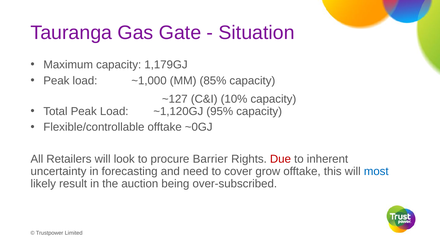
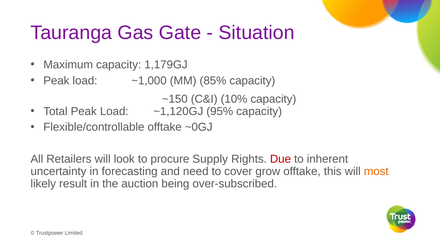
~127: ~127 -> ~150 (175, 99)
Barrier: Barrier -> Supply (210, 160)
most colour: blue -> orange (376, 172)
